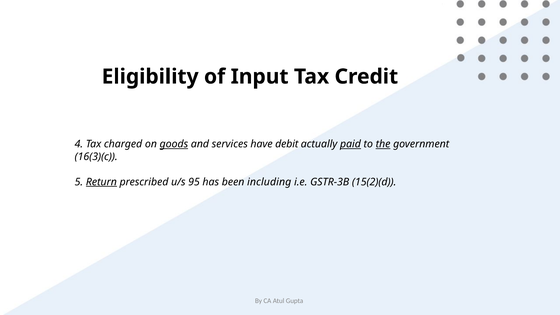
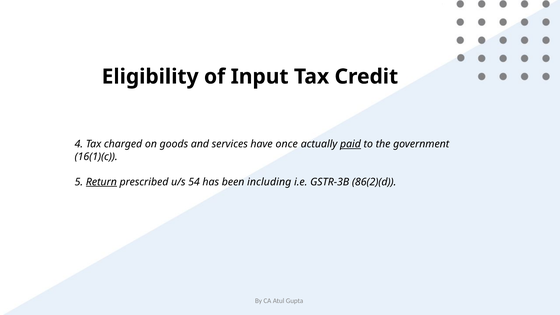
goods underline: present -> none (174, 144)
debit: debit -> once (287, 144)
the underline: present -> none (383, 144)
16(3)(c: 16(3)(c -> 16(1)(c (96, 157)
95: 95 -> 54 (194, 182)
15(2)(d: 15(2)(d -> 86(2)(d (374, 182)
